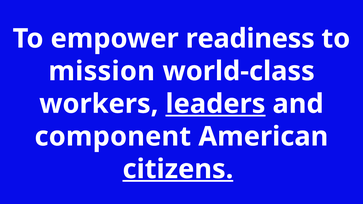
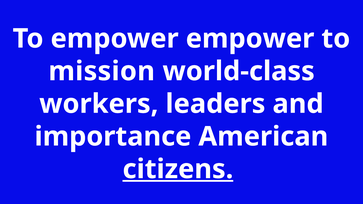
empower readiness: readiness -> empower (250, 39)
leaders underline: present -> none (215, 104)
component: component -> importance (113, 137)
